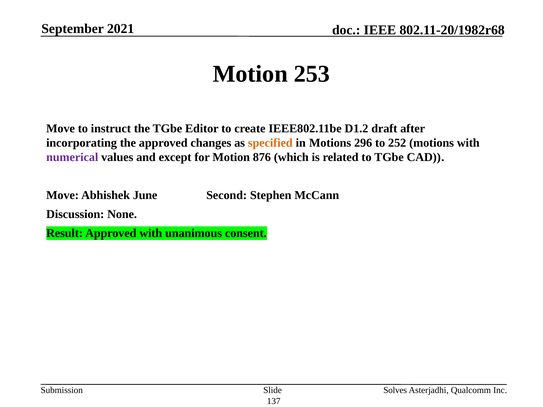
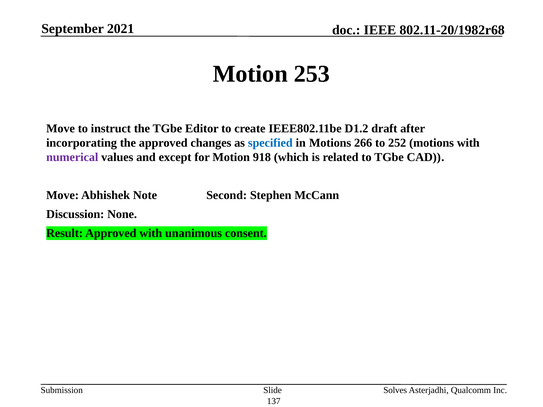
specified colour: orange -> blue (270, 143)
296: 296 -> 266 (363, 143)
876: 876 -> 918 (262, 157)
June: June -> Note (145, 195)
